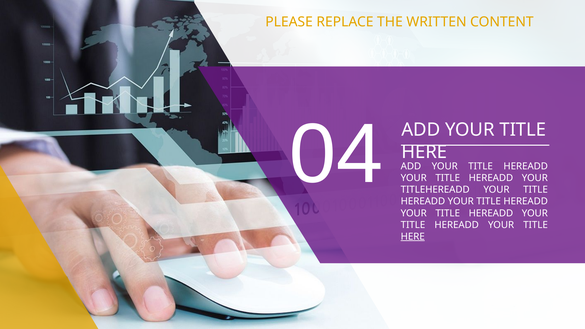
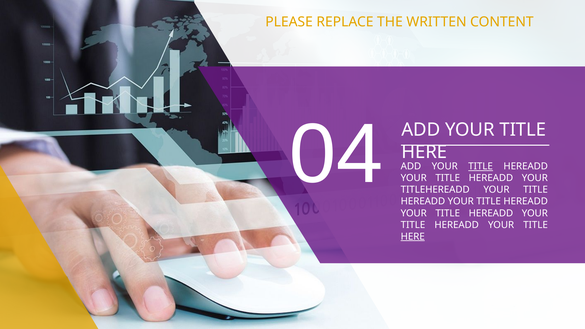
TITLE underline: none -> present (481, 166)
